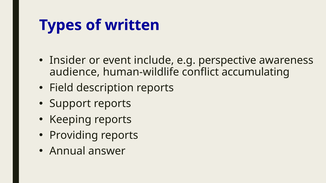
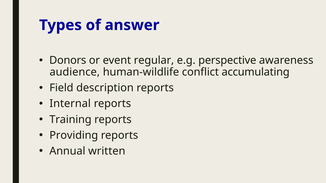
written: written -> answer (132, 25)
Insider: Insider -> Donors (68, 60)
include: include -> regular (154, 60)
Support: Support -> Internal (70, 104)
Keeping: Keeping -> Training (70, 120)
answer: answer -> written (107, 151)
